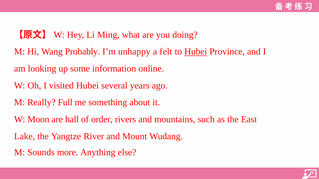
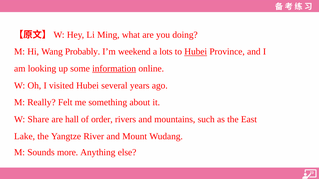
unhappy: unhappy -> weekend (134, 52)
felt: felt -> lots (166, 52)
information underline: none -> present (114, 69)
Full: Full -> Felt (65, 103)
Moon: Moon -> Share (38, 120)
